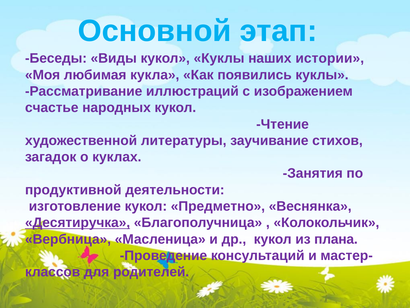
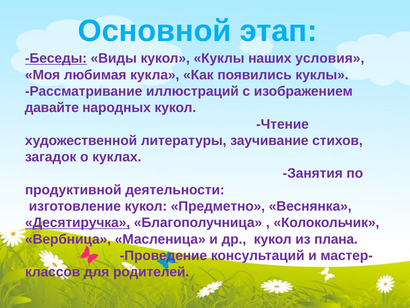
Беседы underline: none -> present (56, 58)
истории: истории -> условия (330, 58)
счастье: счастье -> давайте (52, 108)
